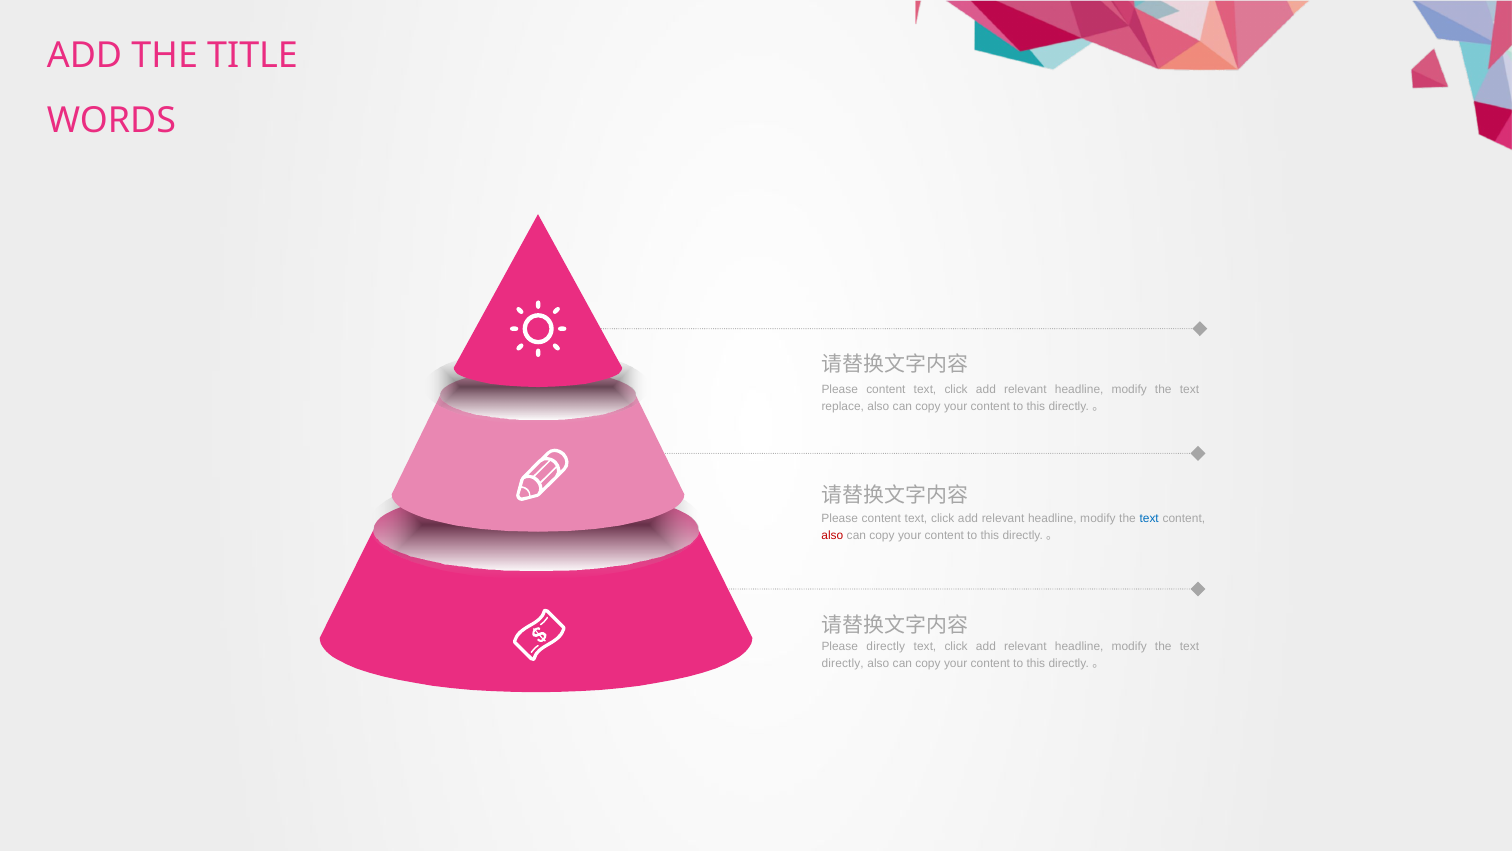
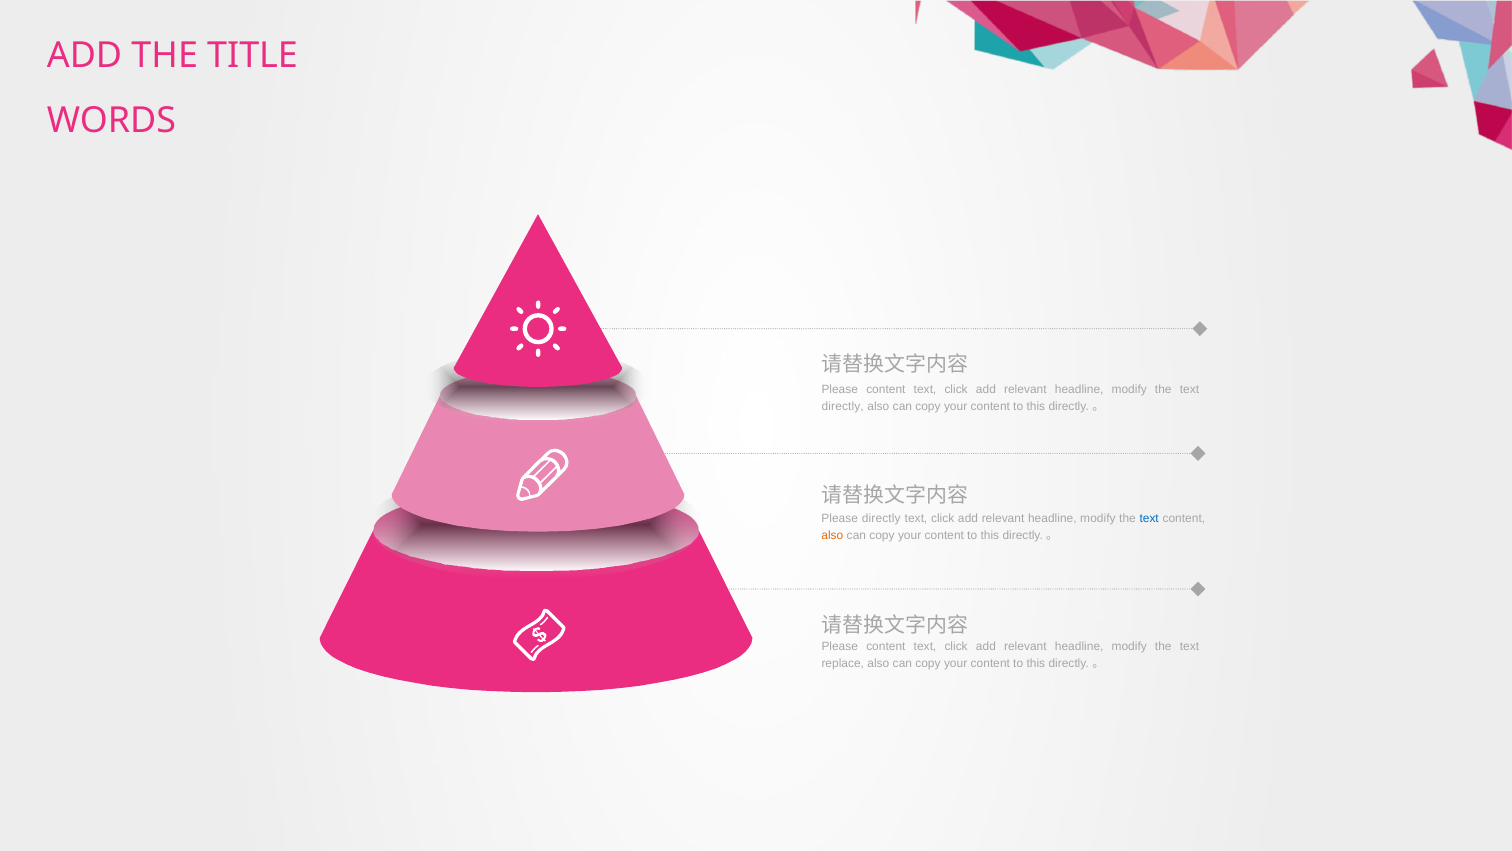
replace: replace -> directly (843, 406)
content: content -> directly (881, 518)
also colour: red -> orange (832, 535)
directly: directly -> content (886, 646)
directly: directly -> replace (843, 664)
